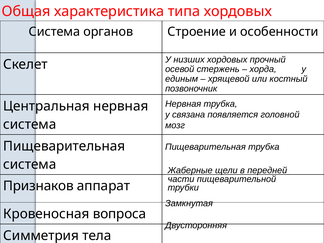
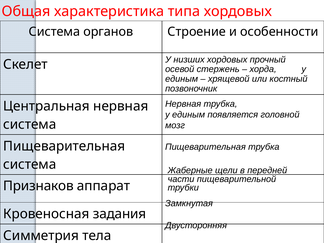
связана: связана -> единым (189, 115)
вопроса: вопроса -> задания (120, 214)
